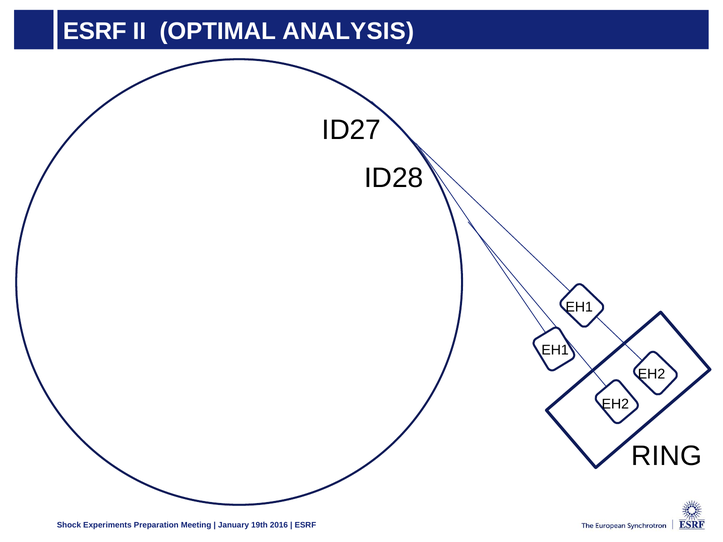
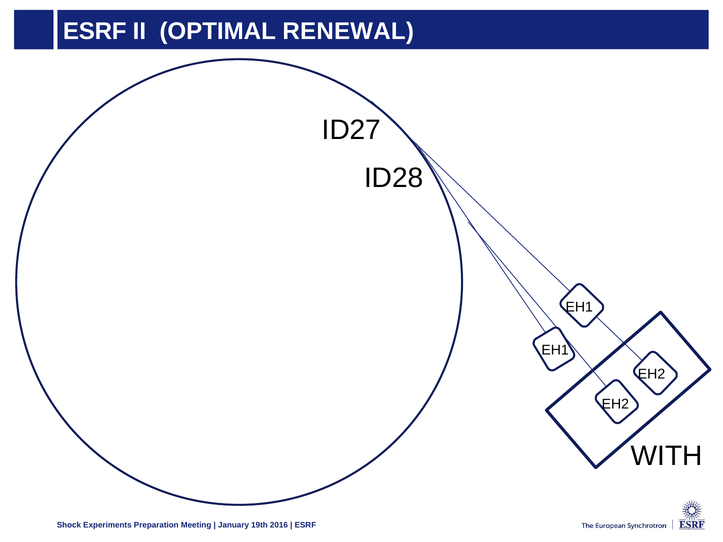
ANALYSIS: ANALYSIS -> RENEWAL (348, 31)
RING: RING -> WITH (667, 456)
